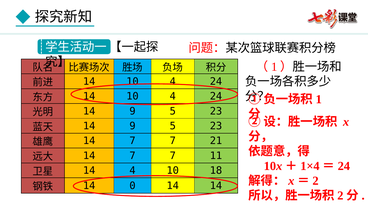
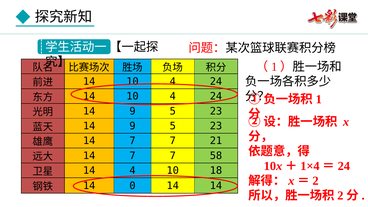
11: 11 -> 58 (216, 156)
